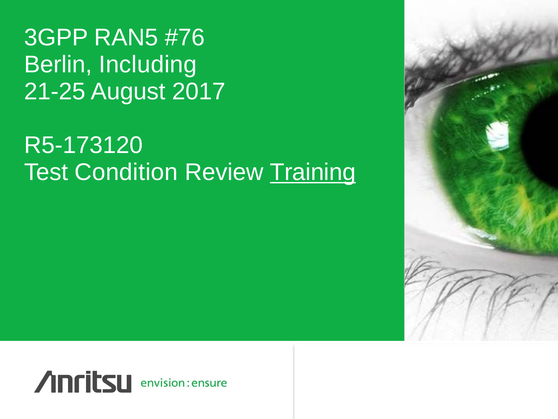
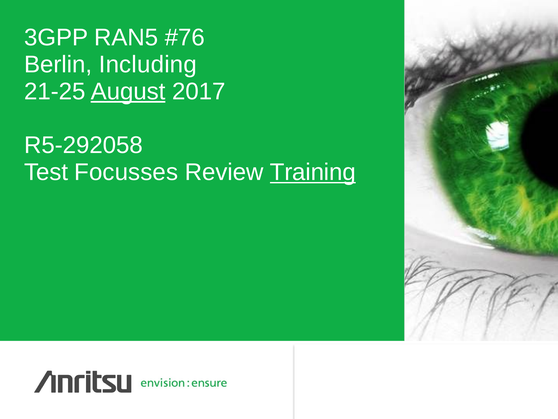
August underline: none -> present (128, 91)
R5-173120: R5-173120 -> R5-292058 (83, 145)
Condition: Condition -> Focusses (126, 172)
